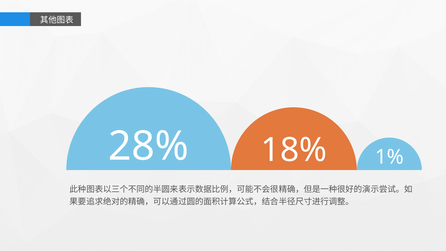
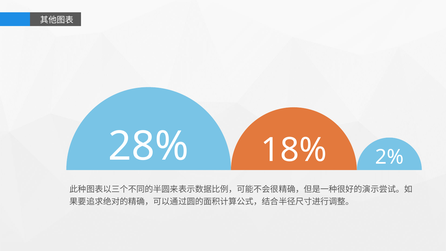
1%: 1% -> 2% (389, 157)
